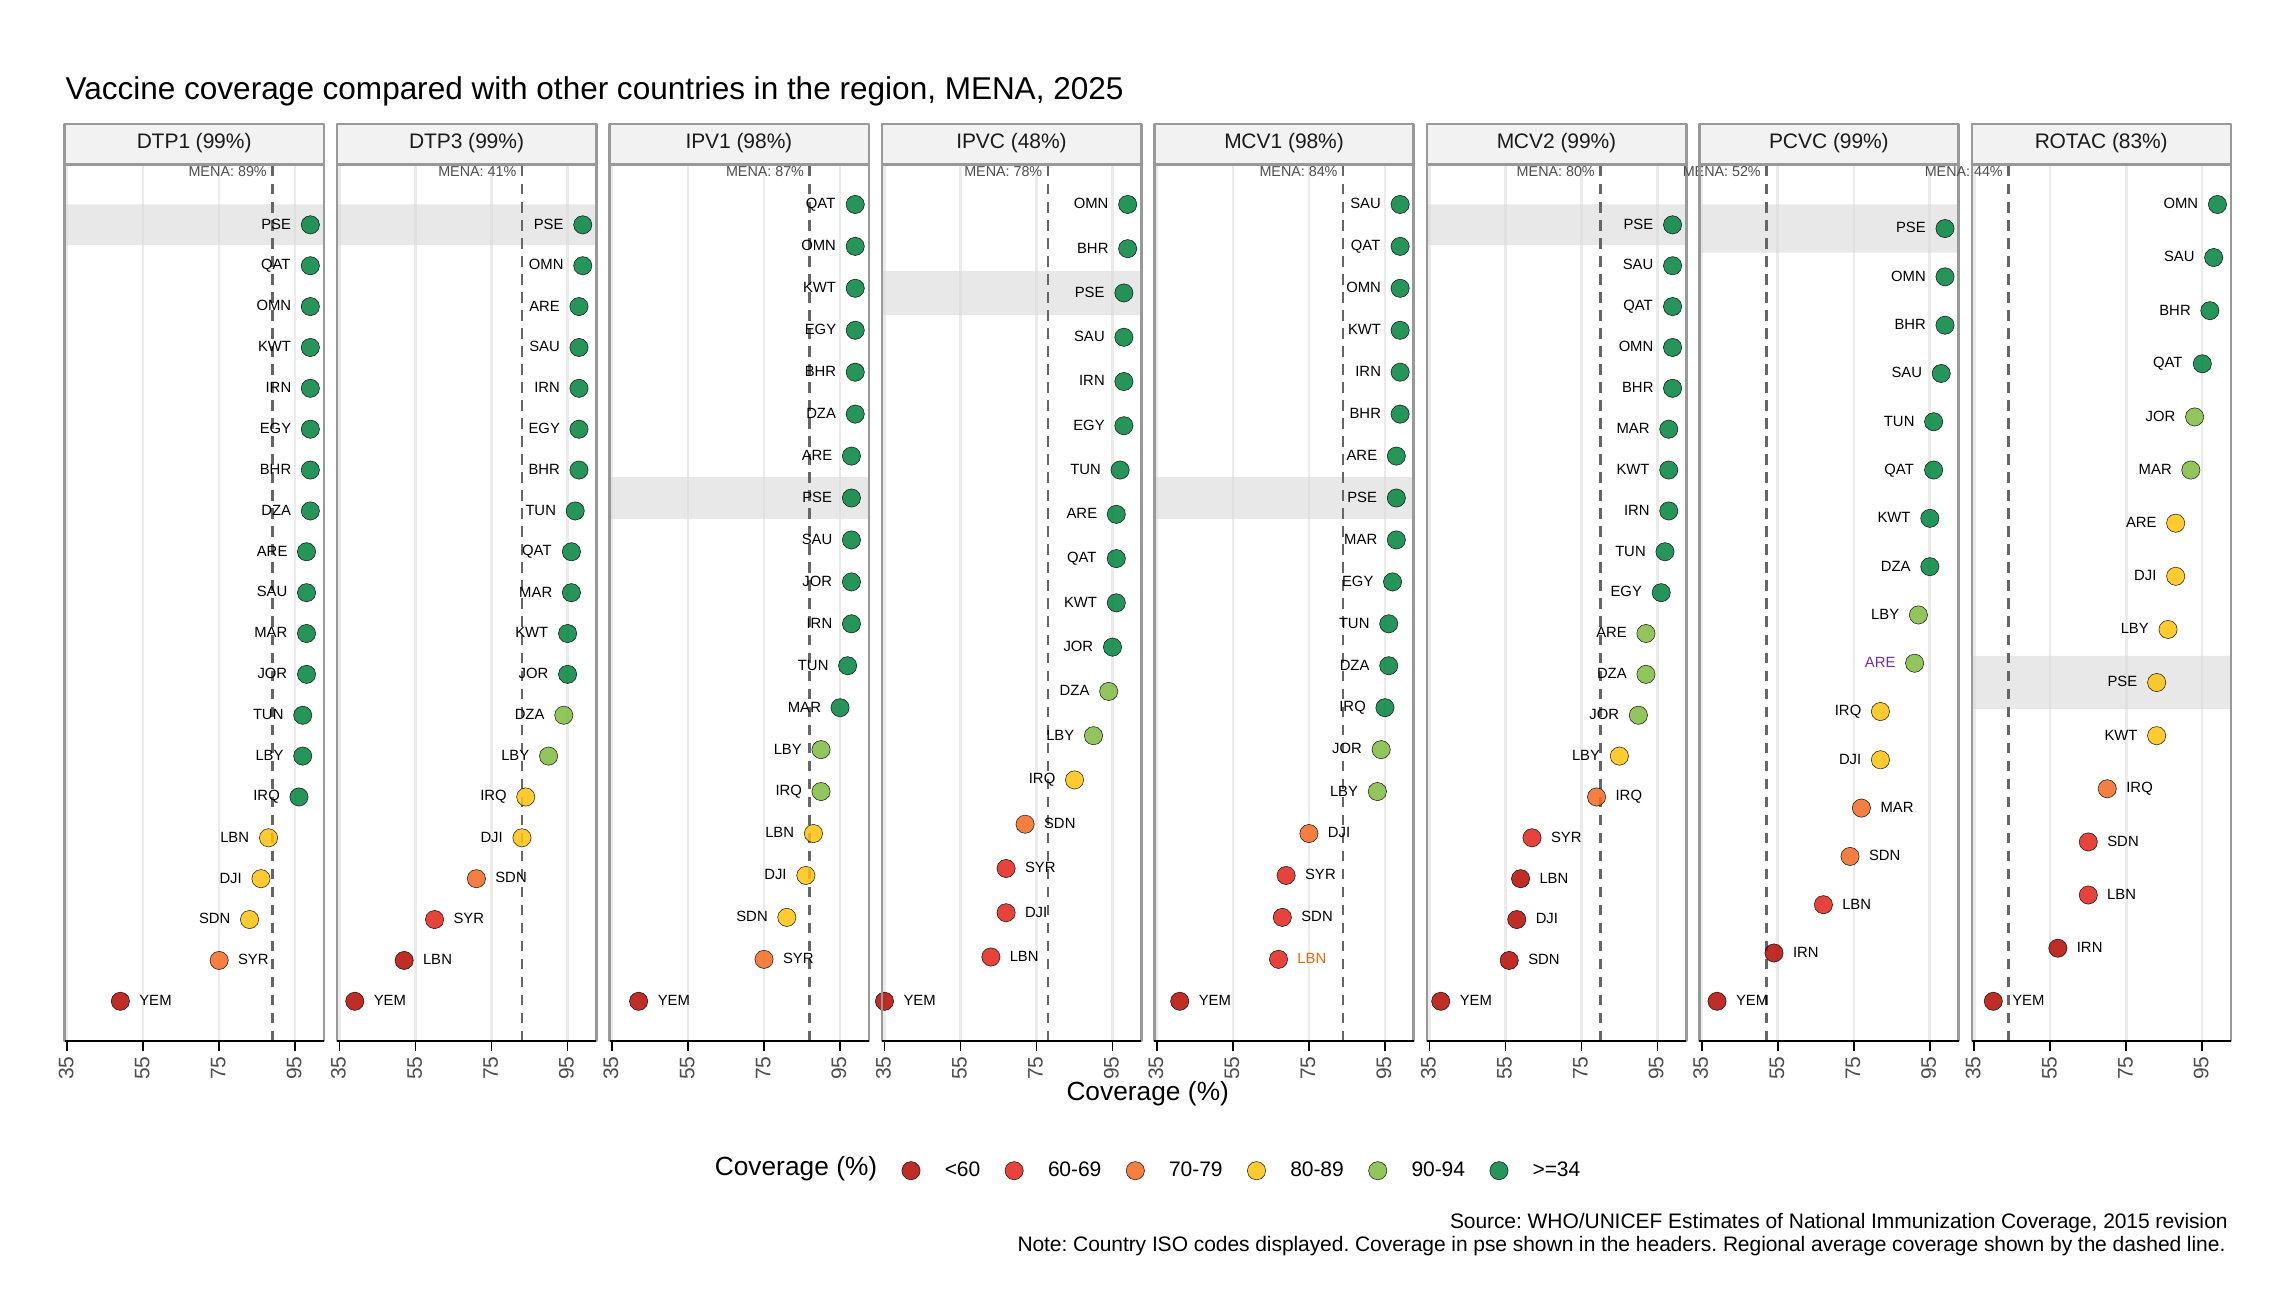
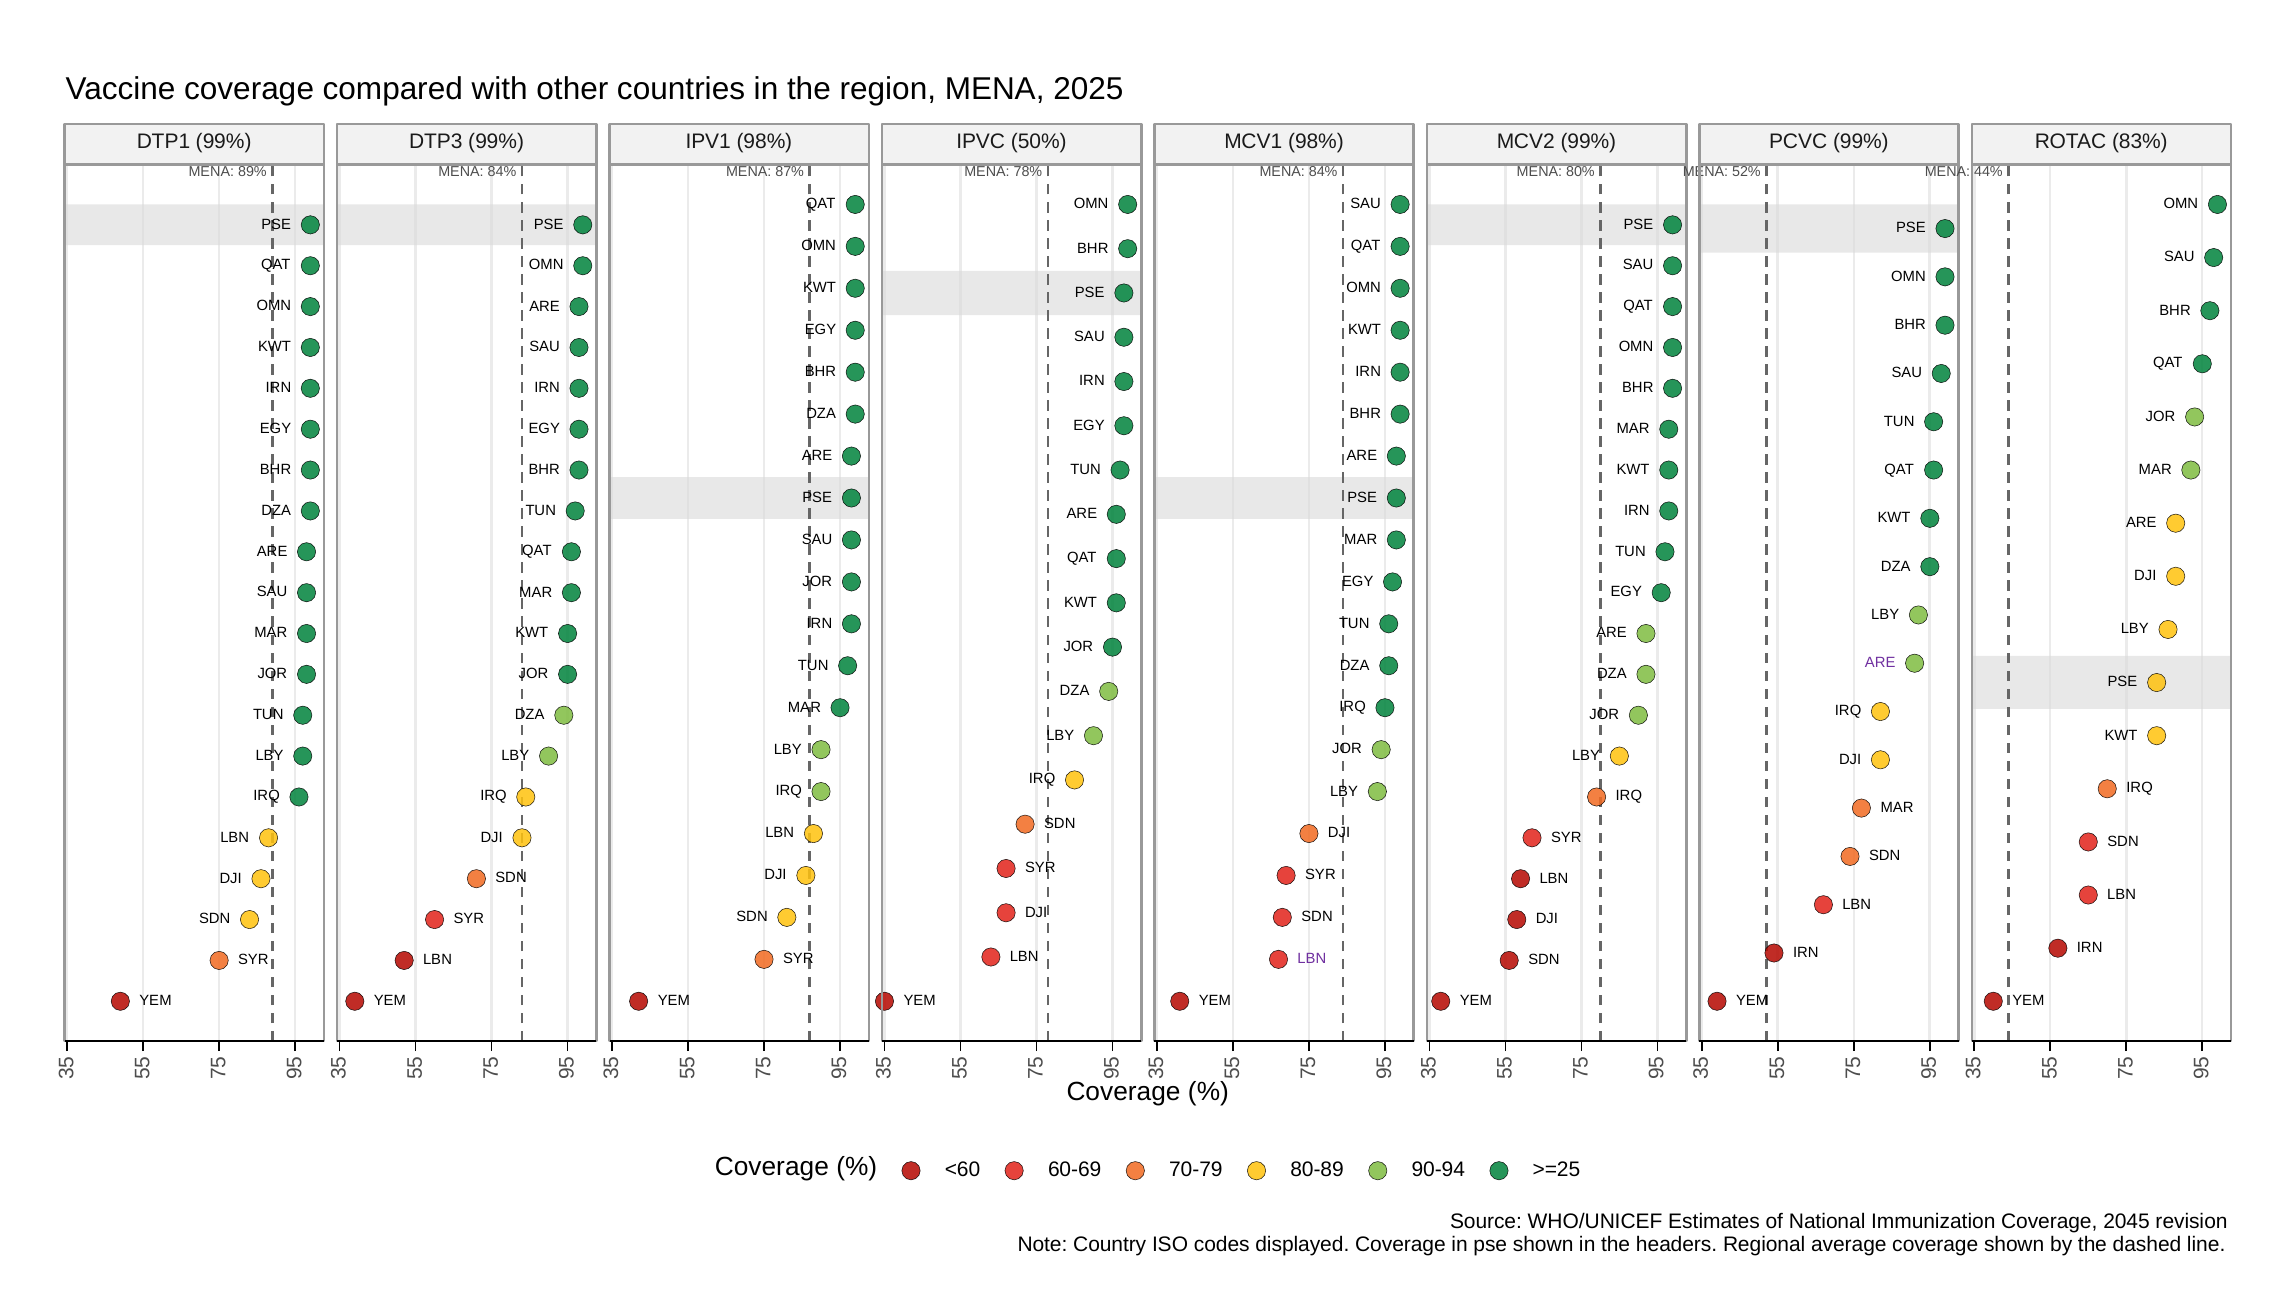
48%: 48% -> 50% (1039, 141)
41%: 41% -> 84% (502, 172)
LBN colour: orange -> purple (1312, 959)
>=34: >=34 -> >=25 (1556, 1170)
2015: 2015 -> 2045 (2127, 1222)
